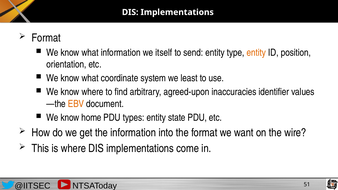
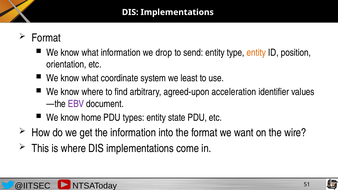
itself: itself -> drop (164, 53)
inaccuracies: inaccuracies -> acceleration (234, 92)
EBV colour: orange -> purple (76, 104)
